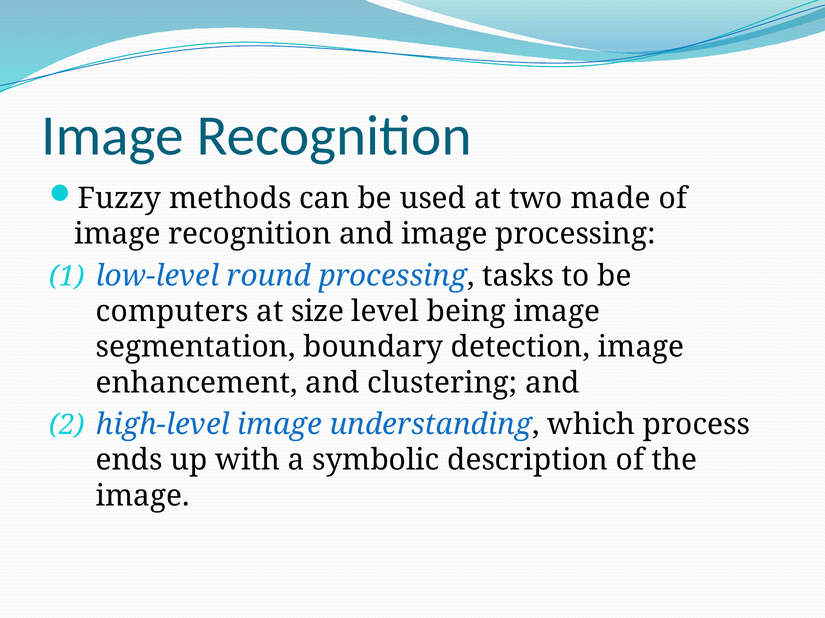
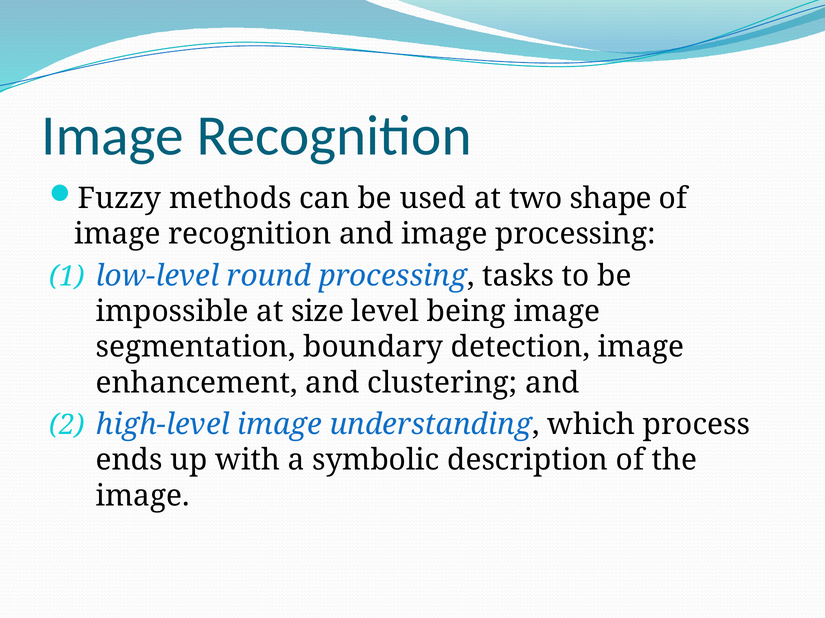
made: made -> shape (611, 199)
computers: computers -> impossible (172, 312)
